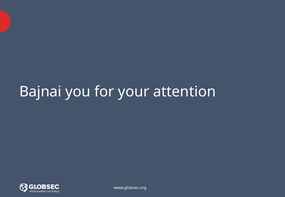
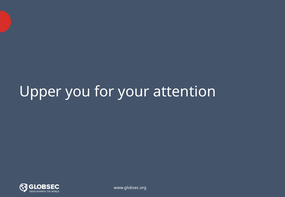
Bajnai: Bajnai -> Upper (40, 92)
